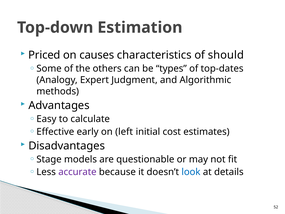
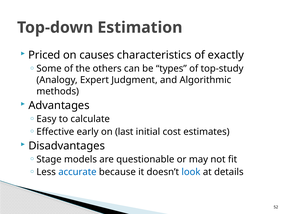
should: should -> exactly (226, 55)
top-dates: top-dates -> top-study (222, 69)
left: left -> last (124, 132)
accurate colour: purple -> blue (77, 172)
